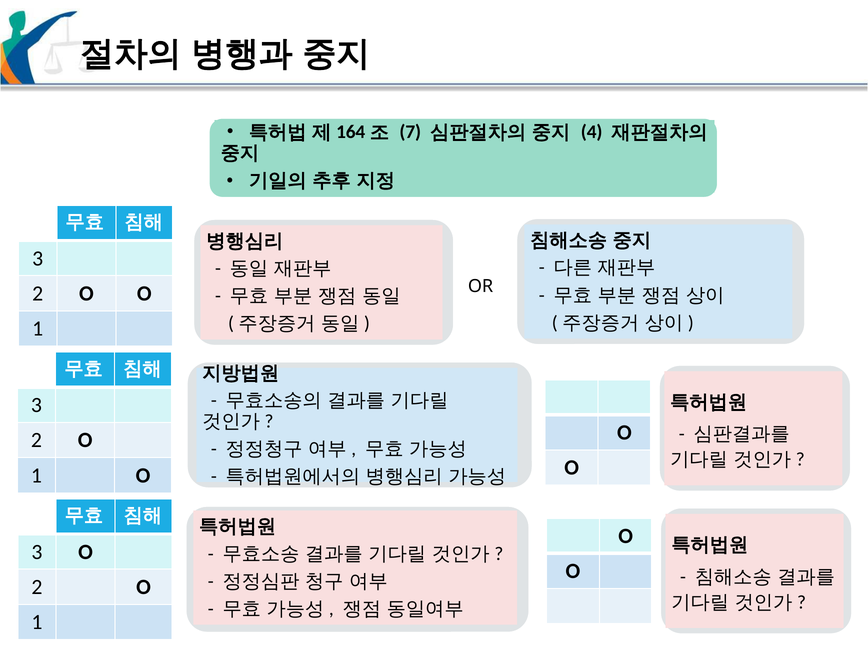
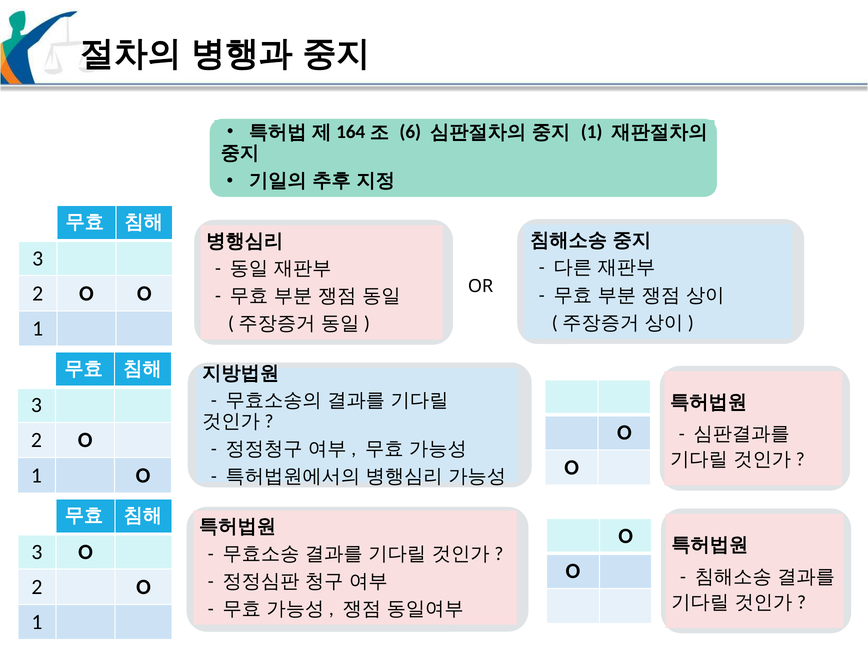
7: 7 -> 6 (410, 132)
4: 4 -> 1 (592, 132)
